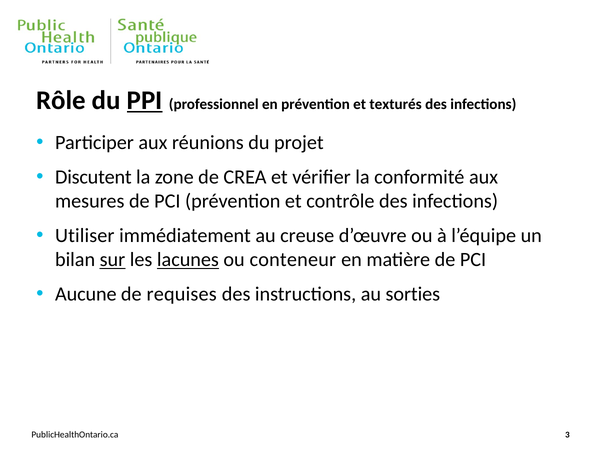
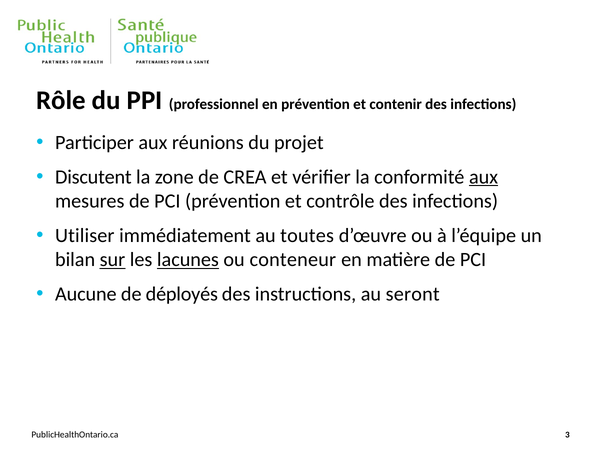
PPI underline: present -> none (145, 100)
texturés: texturés -> contenir (396, 104)
aux underline: none -> present (484, 177)
creuse: creuse -> toutes (307, 236)
requises: requises -> déployés (182, 294)
sorties: sorties -> seront (413, 294)
